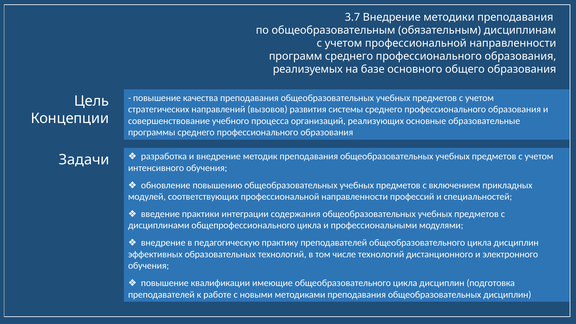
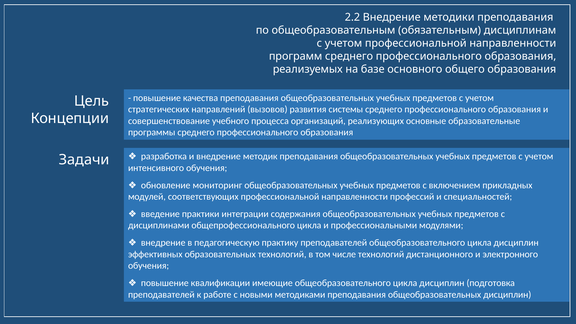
3.7: 3.7 -> 2.2 (352, 17)
повышению: повышению -> мониторинг (217, 185)
